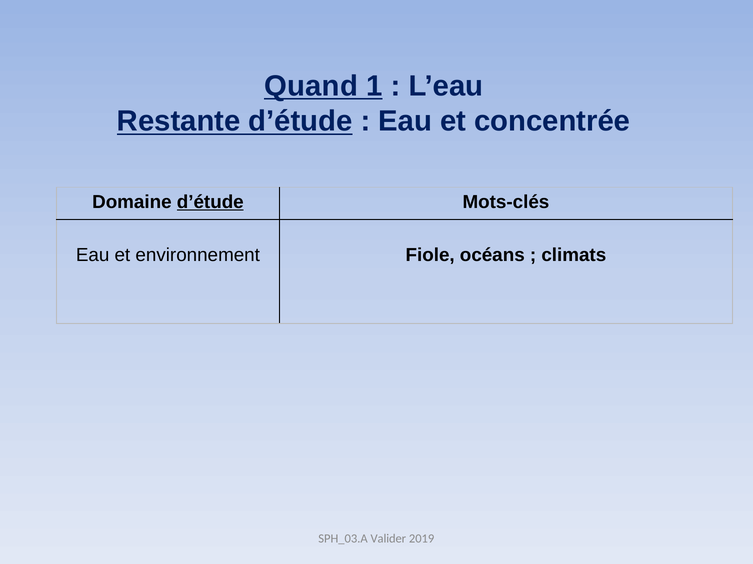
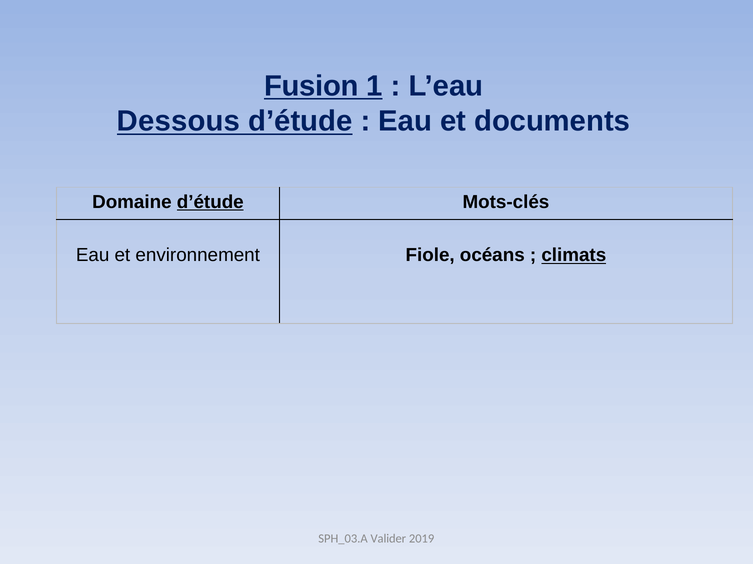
Quand: Quand -> Fusion (311, 86)
Restante: Restante -> Dessous (179, 121)
concentrée: concentrée -> documents (552, 121)
climats underline: none -> present (574, 256)
